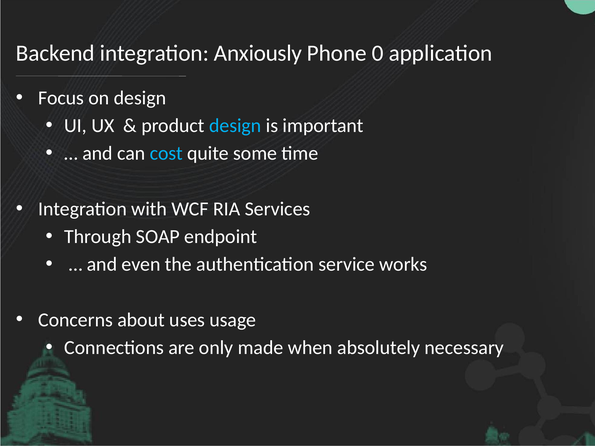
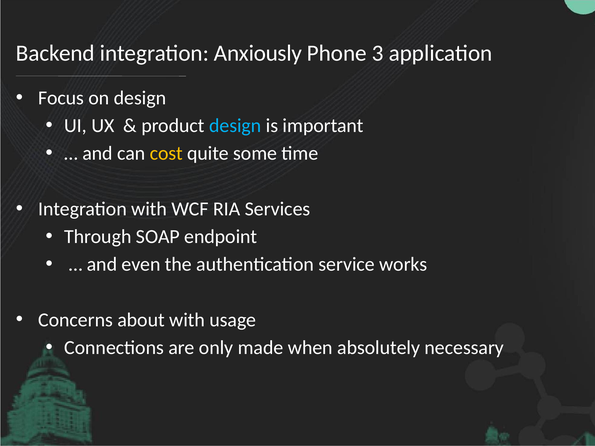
0: 0 -> 3 (378, 53)
cost colour: light blue -> yellow (166, 153)
about uses: uses -> with (187, 320)
